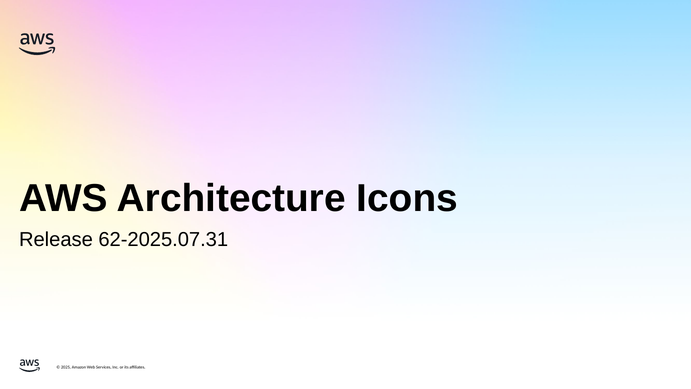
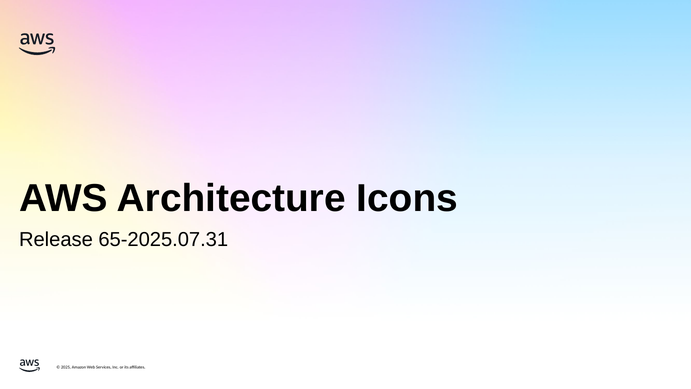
62-2025.07.31: 62-2025.07.31 -> 65-2025.07.31 (163, 239)
